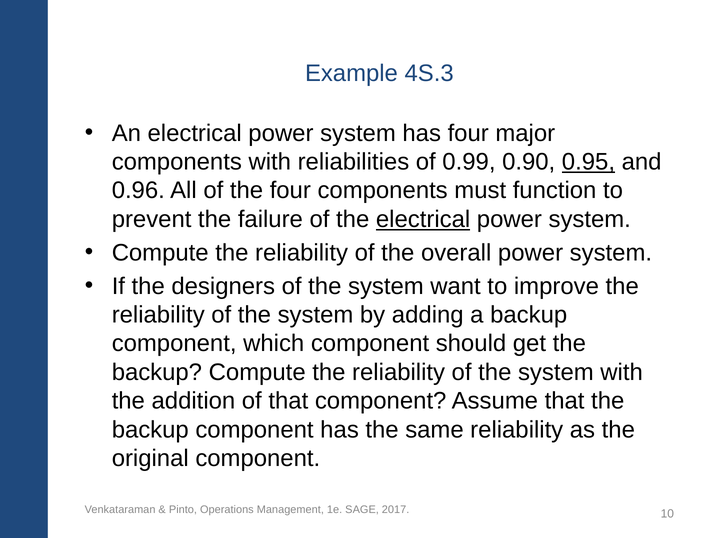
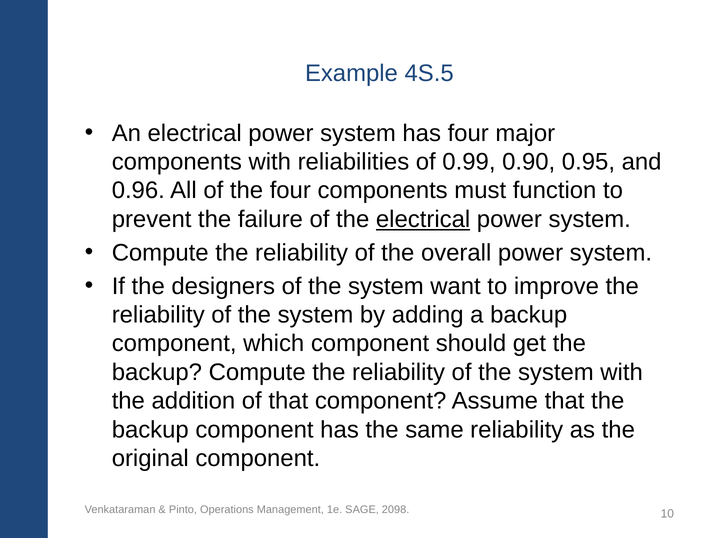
4S.3: 4S.3 -> 4S.5 (429, 73)
0.95 underline: present -> none (588, 162)
2017: 2017 -> 2098 (396, 509)
